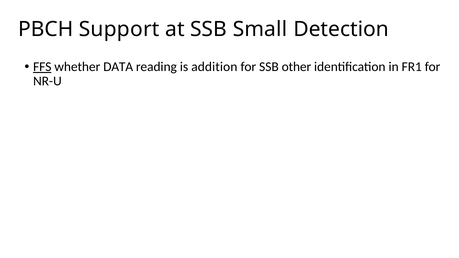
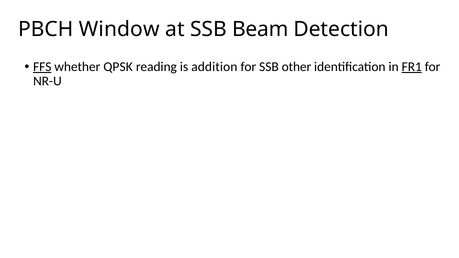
Support: Support -> Window (119, 29)
Small: Small -> Beam (260, 29)
DATA: DATA -> QPSK (118, 67)
FR1 underline: none -> present (412, 67)
